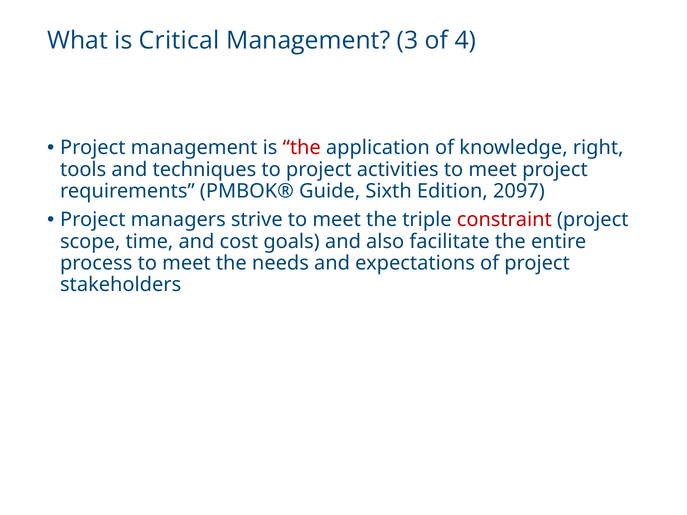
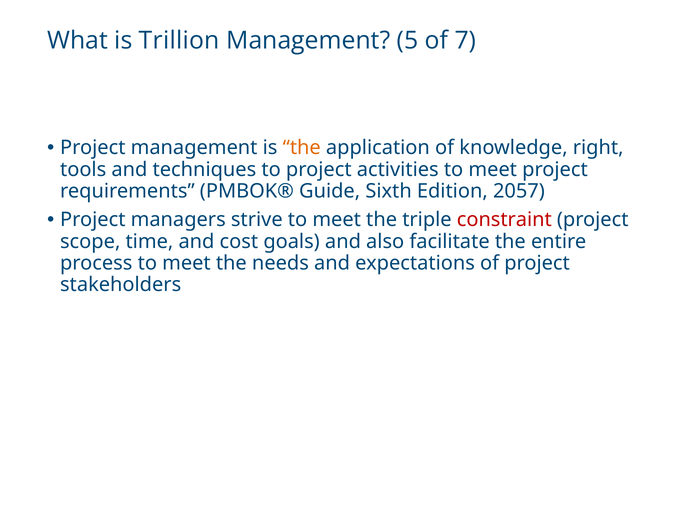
Critical: Critical -> Trillion (179, 41)
3: 3 -> 5 (408, 41)
4: 4 -> 7 (465, 41)
the colour: red -> orange (302, 148)
2097: 2097 -> 2057 (519, 191)
